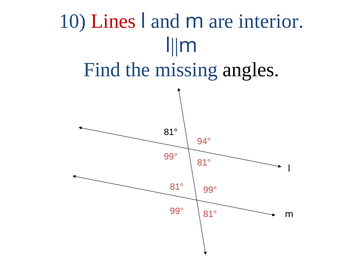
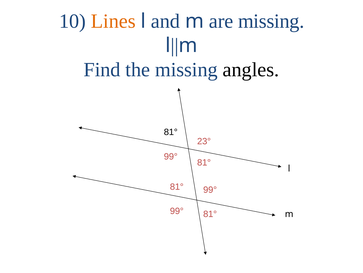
Lines colour: red -> orange (113, 21)
are interior: interior -> missing (271, 21)
94°: 94° -> 23° (204, 141)
